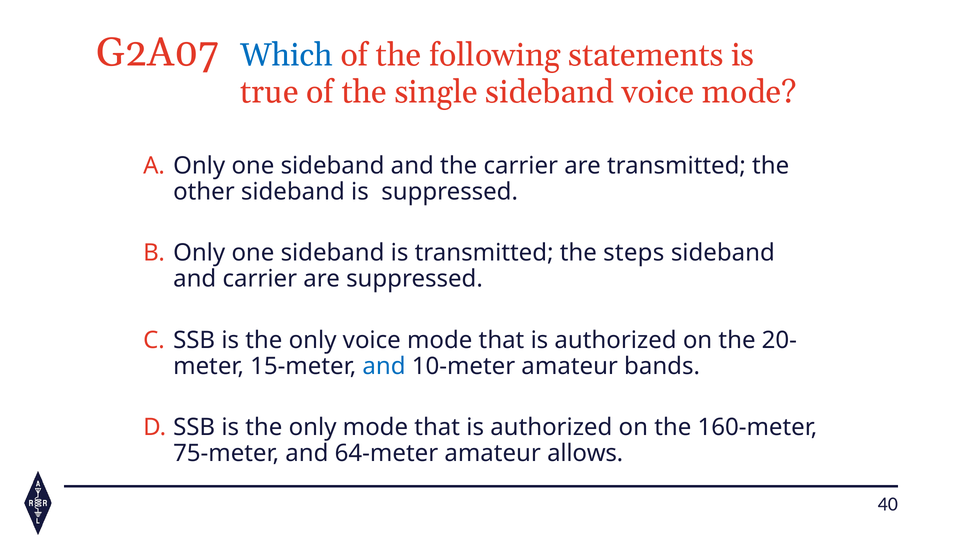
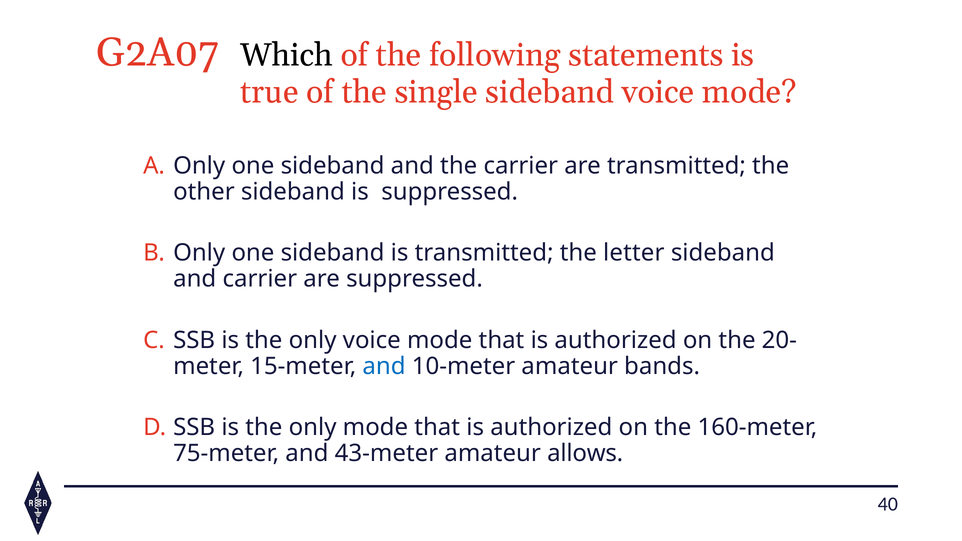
Which colour: blue -> black (287, 55)
steps: steps -> letter (634, 253)
64-meter: 64-meter -> 43-meter (386, 453)
